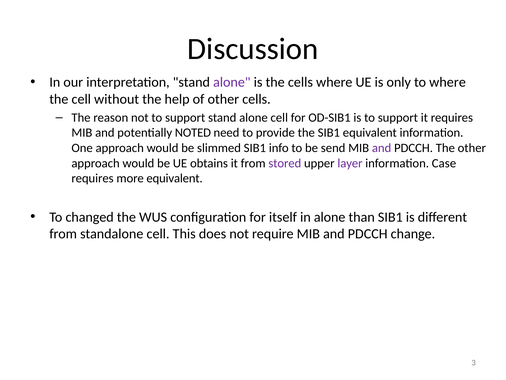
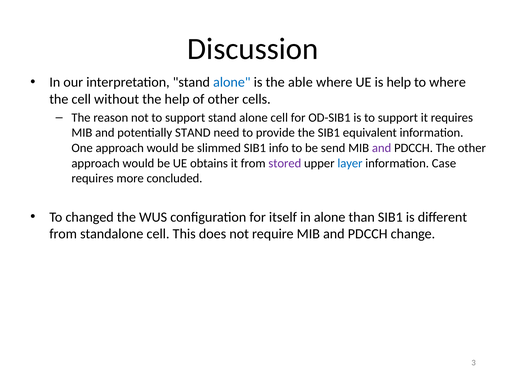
alone colour: purple -> blue (232, 82)
the cells: cells -> able (300, 82)
is only: only -> help (399, 82)
potentially NOTED: NOTED -> STAND (193, 133)
layer colour: purple -> blue (350, 163)
more equivalent: equivalent -> concluded (175, 178)
